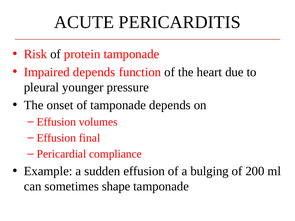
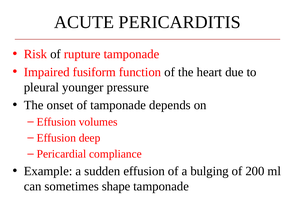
protein: protein -> rupture (82, 54)
Impaired depends: depends -> fusiform (94, 72)
final: final -> deep (90, 138)
